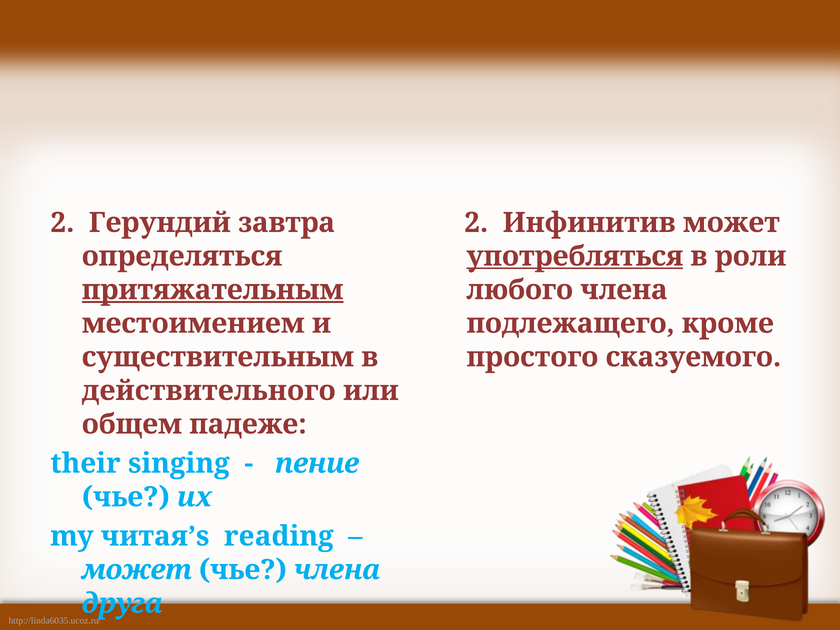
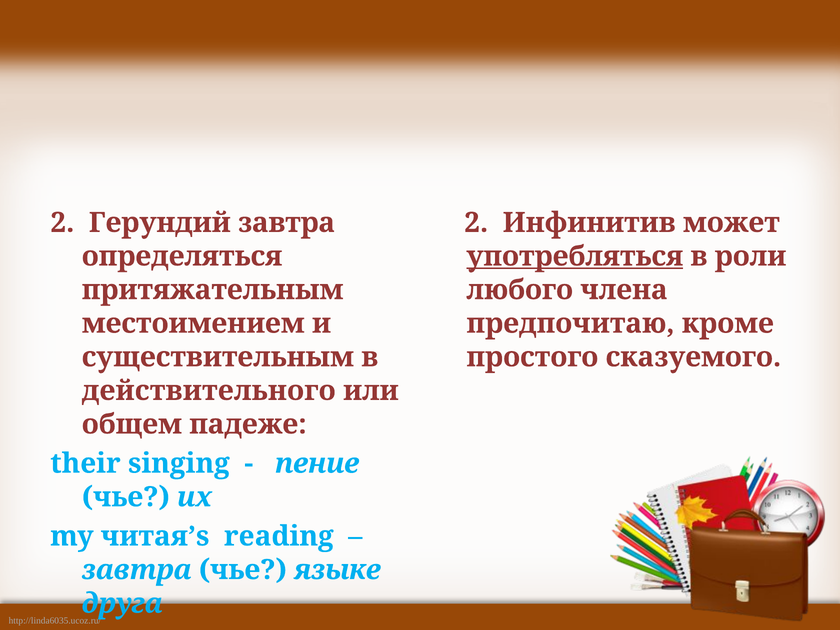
притяжательным underline: present -> none (213, 290)
подлежащего: подлежащего -> предпочитаю (571, 323)
может: может -> завтра (137, 570)
чье члена: члена -> языке (337, 570)
